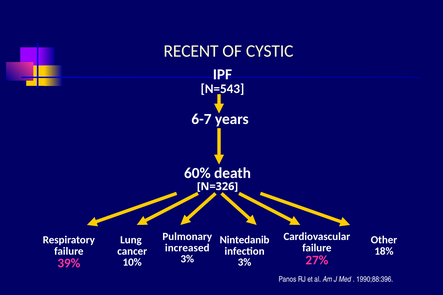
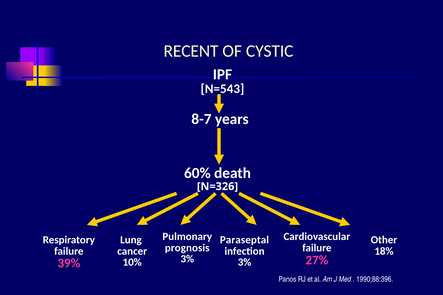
6-7: 6-7 -> 8-7 (201, 119)
Nintedanib: Nintedanib -> Paraseptal (244, 240)
increased: increased -> prognosis (187, 248)
